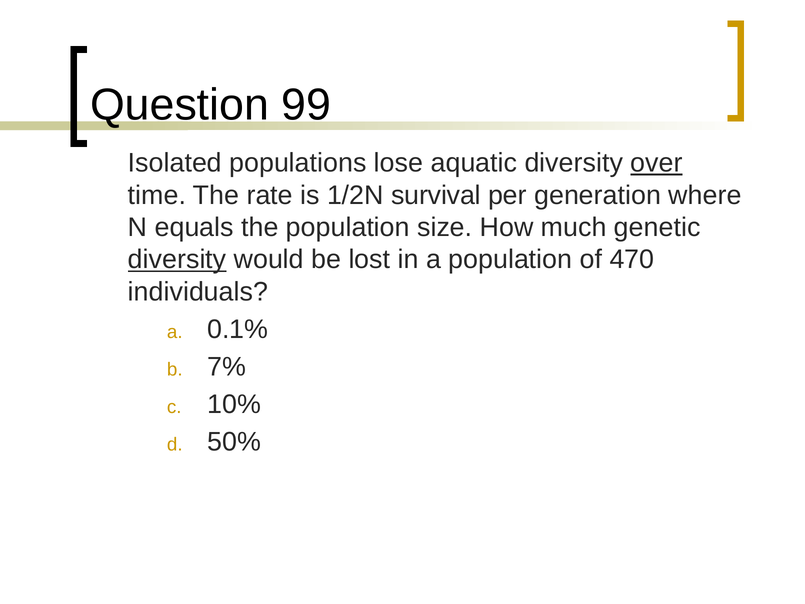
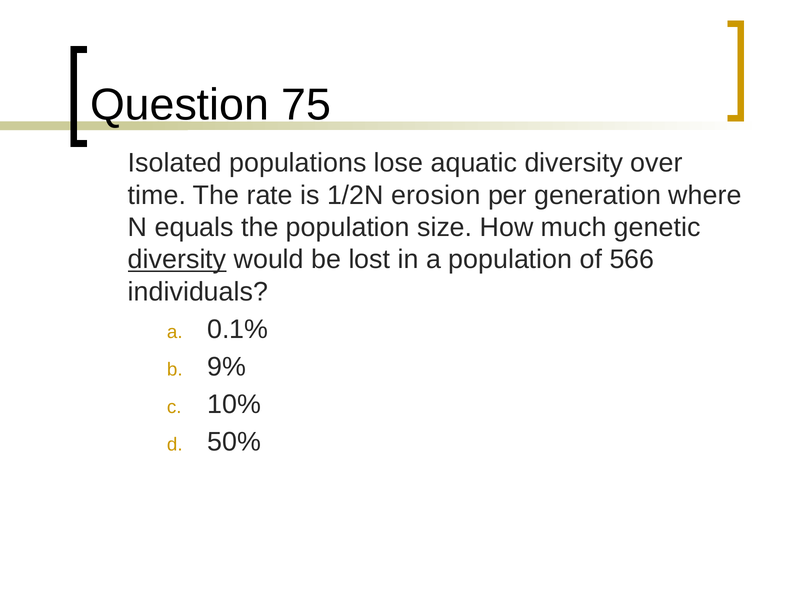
99: 99 -> 75 (306, 105)
over underline: present -> none (656, 163)
survival: survival -> erosion (436, 195)
470: 470 -> 566 (632, 259)
7%: 7% -> 9% (227, 367)
